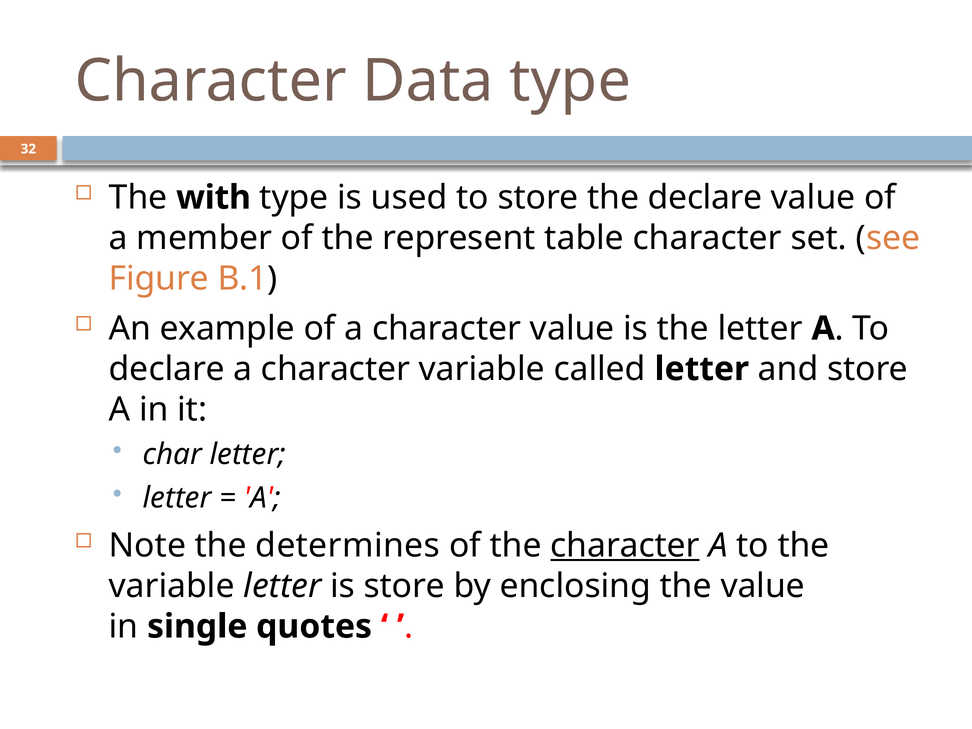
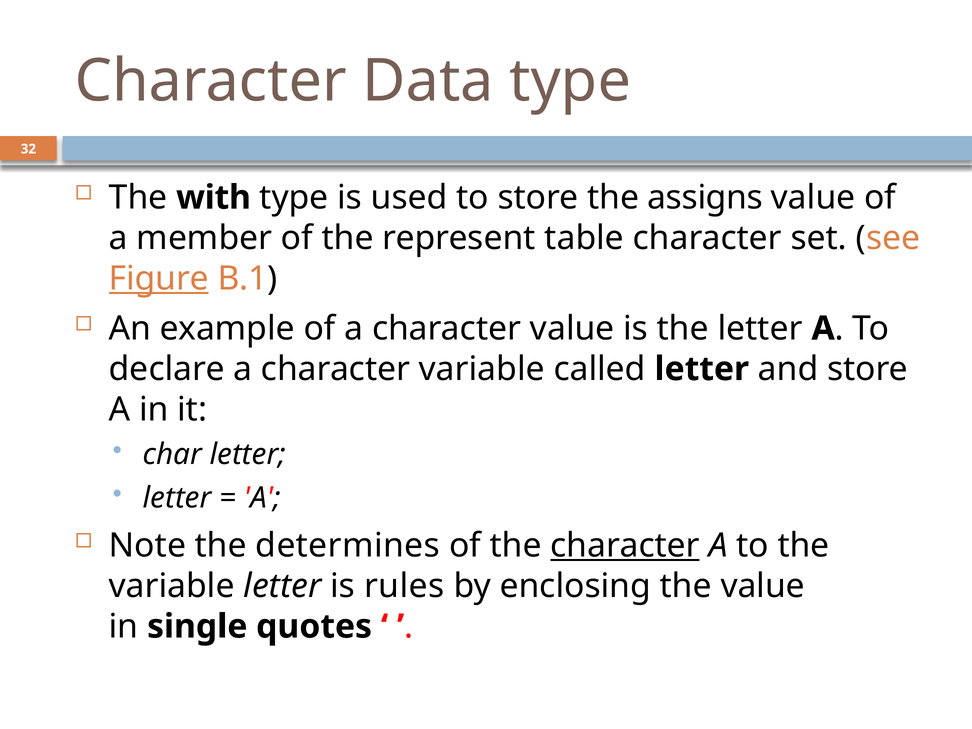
the declare: declare -> assigns (705, 198)
Figure underline: none -> present (159, 279)
is store: store -> rules (404, 586)
